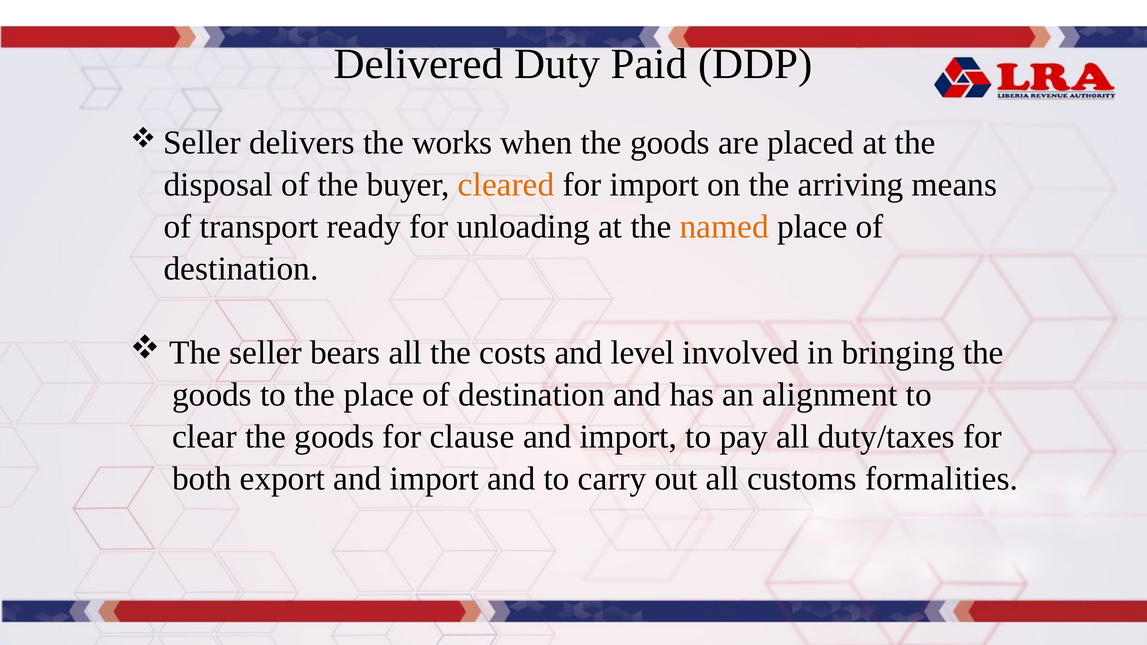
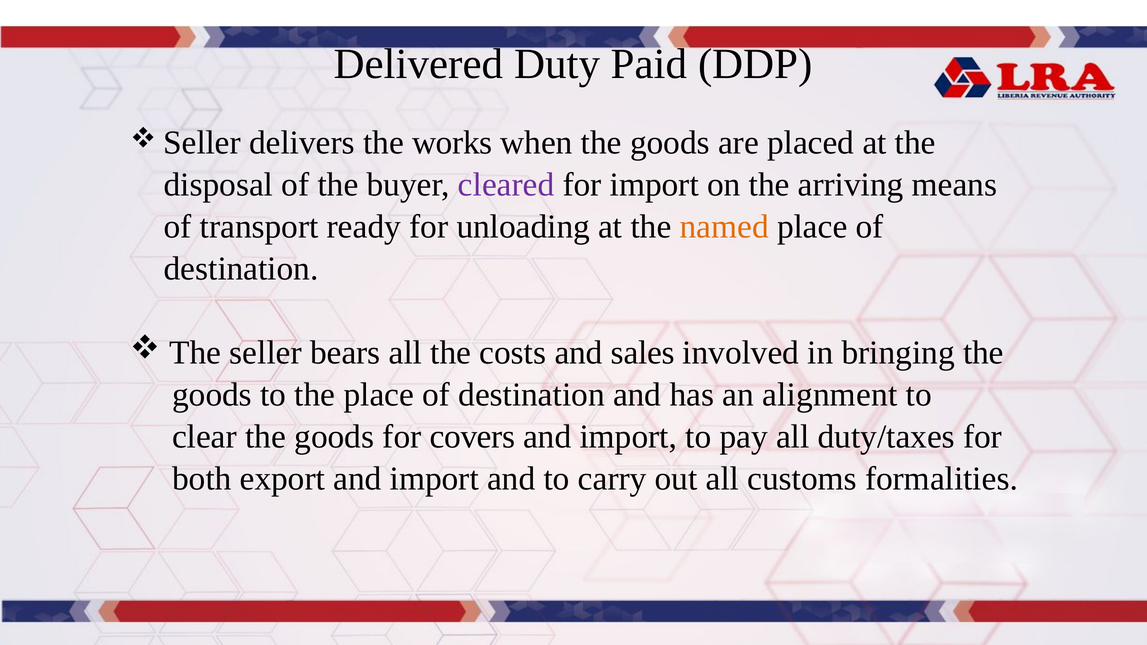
cleared colour: orange -> purple (506, 185)
level: level -> sales (643, 353)
clause: clause -> covers (472, 437)
